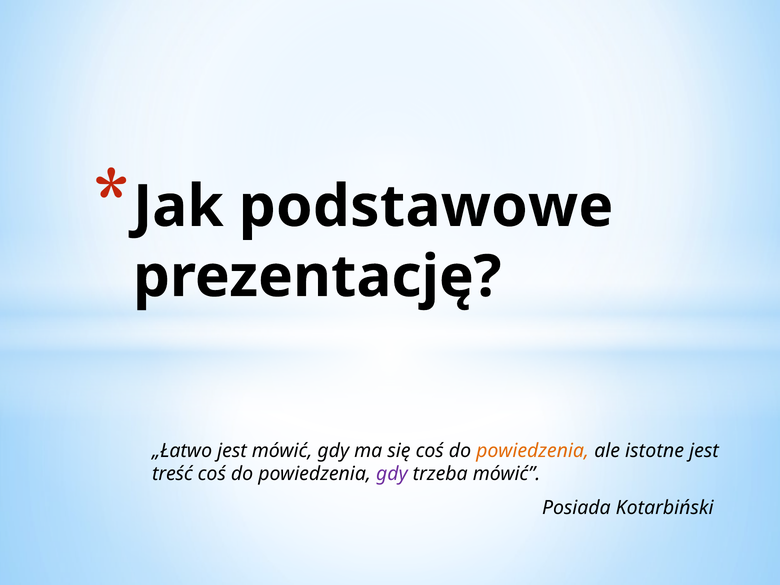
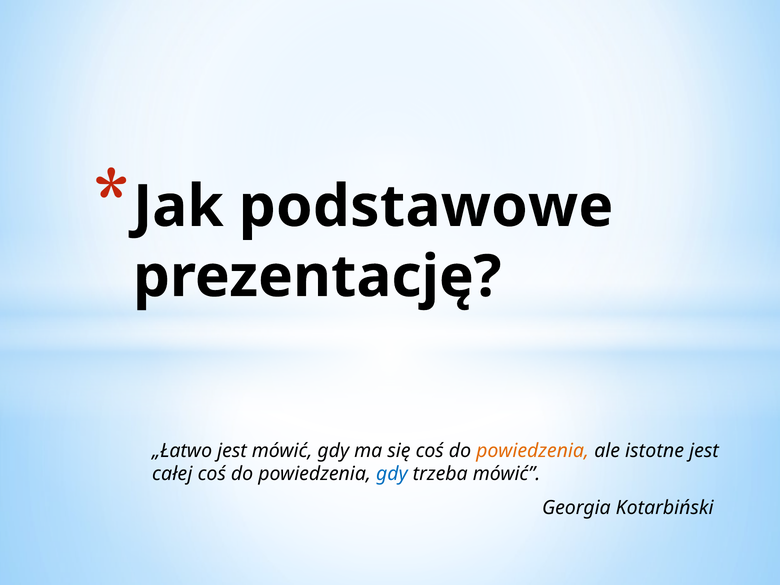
treść: treść -> całej (172, 474)
gdy colour: purple -> blue (392, 474)
Posiada: Posiada -> Georgia (576, 508)
